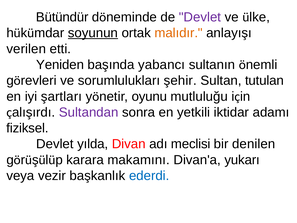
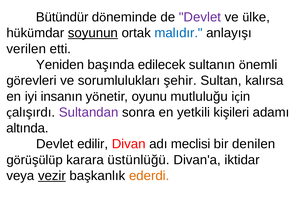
malıdır colour: orange -> blue (179, 33)
yabancı: yabancı -> edilecek (162, 65)
tutulan: tutulan -> kalırsa (264, 80)
şartları: şartları -> insanın (62, 96)
iktidar: iktidar -> kişileri (231, 112)
fiziksel: fiziksel -> altında (27, 128)
yılda: yılda -> edilir (93, 144)
makamını: makamını -> üstünlüğü (139, 160)
yukarı: yukarı -> iktidar (242, 160)
vezir underline: none -> present (52, 176)
ederdi colour: blue -> orange (149, 176)
